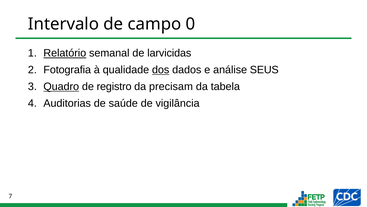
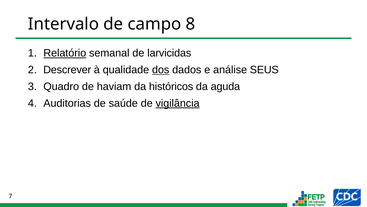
0: 0 -> 8 (191, 24)
Fotografia: Fotografia -> Descrever (67, 70)
Quadro underline: present -> none (61, 86)
registro: registro -> haviam (114, 86)
precisam: precisam -> históricos (171, 86)
tabela: tabela -> aguda (225, 86)
vigilância underline: none -> present (178, 103)
